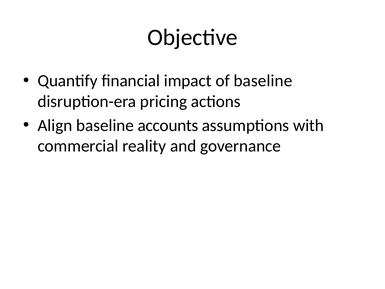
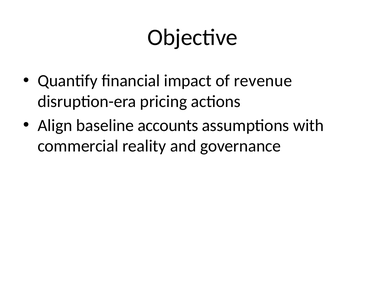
of baseline: baseline -> revenue (263, 81)
